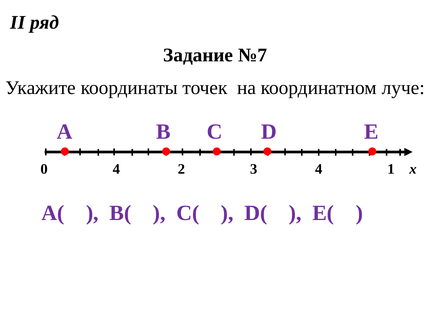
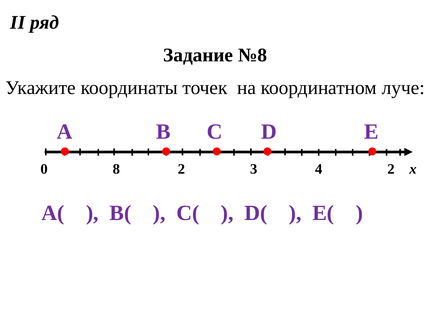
№7: №7 -> №8 (253, 55)
0 4: 4 -> 8 (116, 169)
4 1: 1 -> 2 (391, 169)
